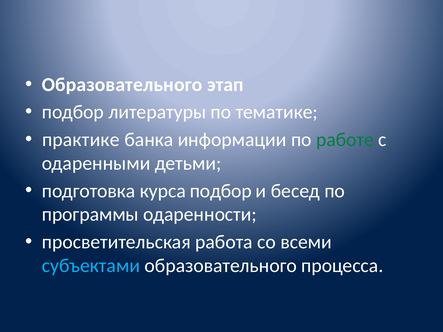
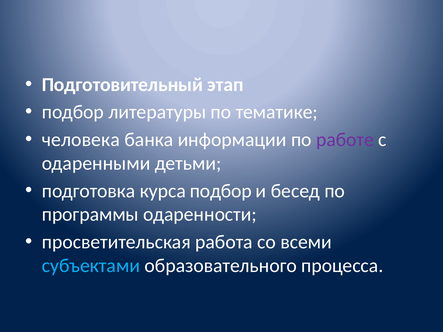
Образовательного: Образовательного -> Подготовительный (122, 85)
практике: практике -> человека (81, 140)
работе colour: green -> purple (345, 140)
